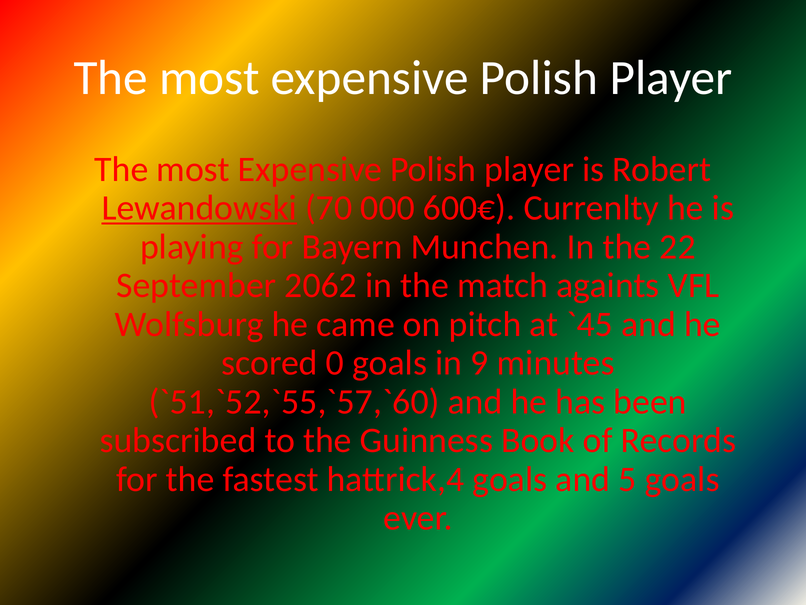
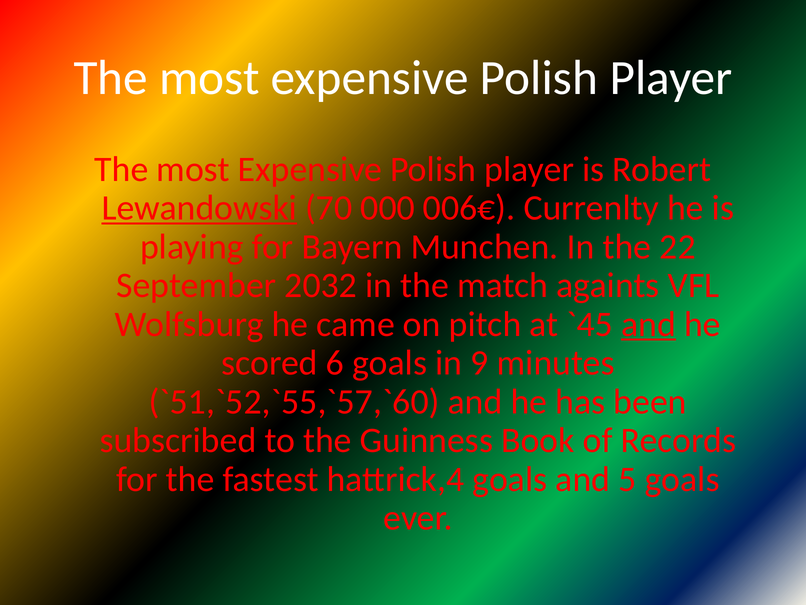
600€: 600€ -> 006€ (469, 208)
2062: 2062 -> 2032 (321, 285)
and underline: none -> present (649, 324)
0: 0 -> 6 (335, 363)
